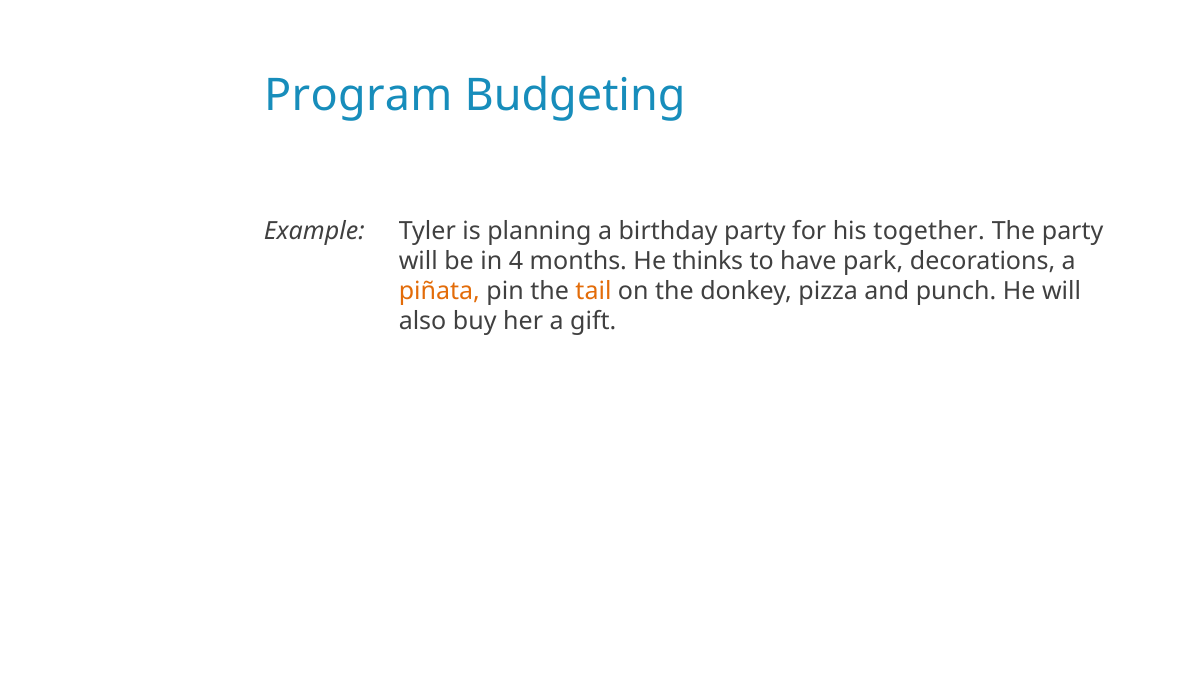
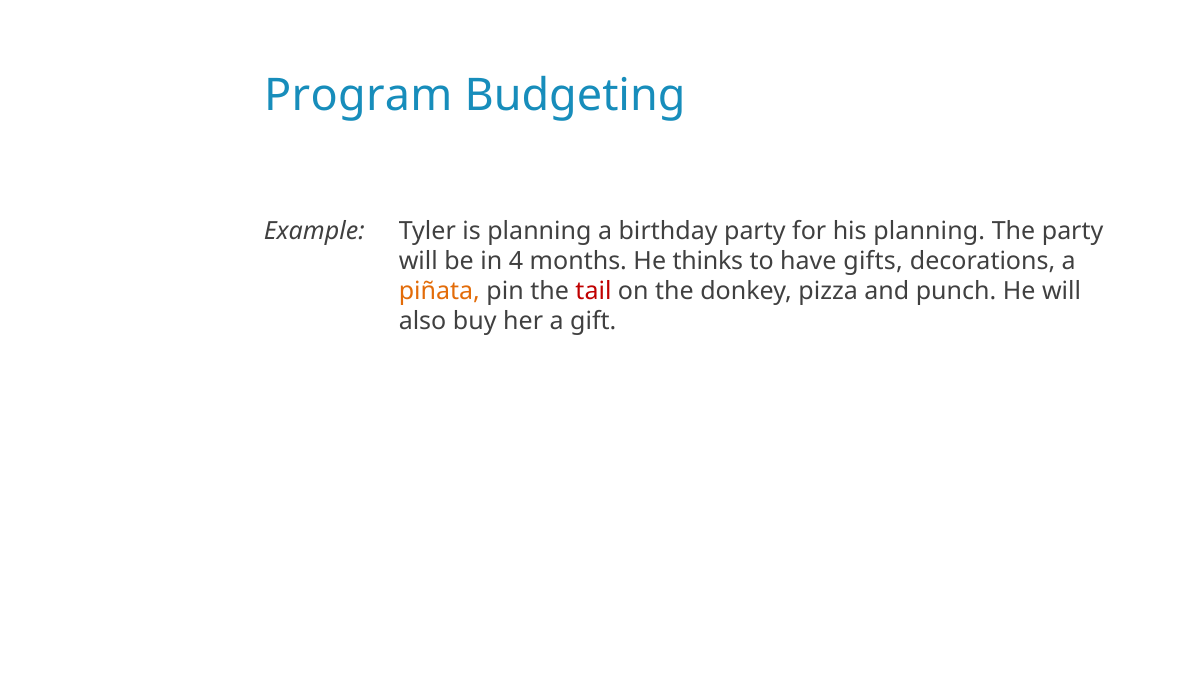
his together: together -> planning (929, 231)
park: park -> gifts (873, 261)
tail colour: orange -> red (593, 291)
